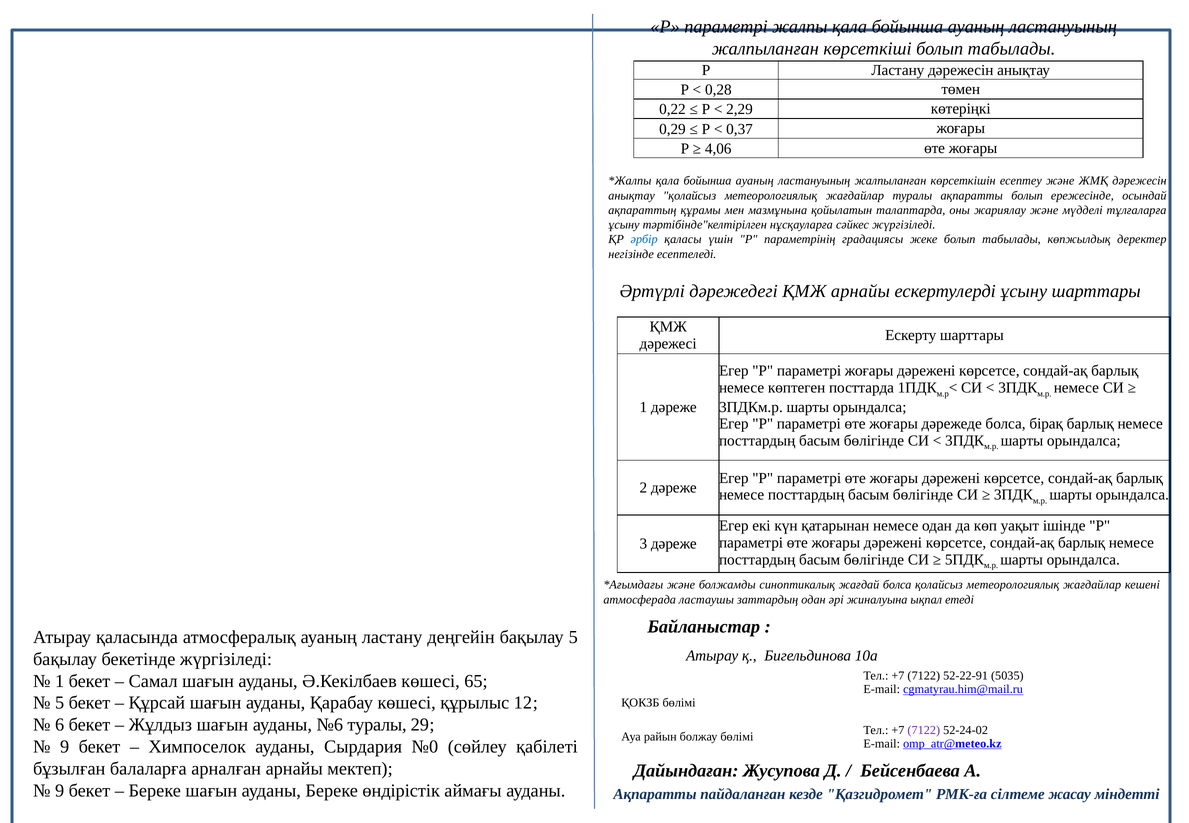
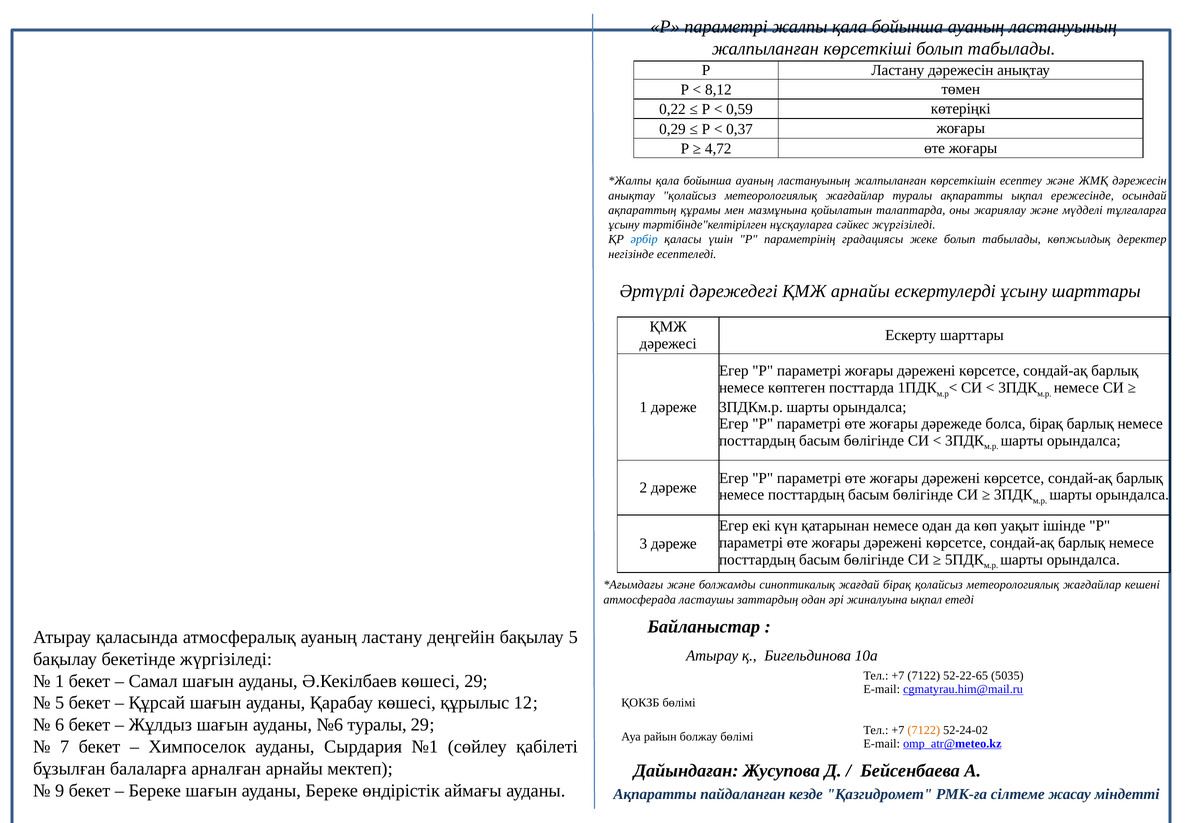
0,28: 0,28 -> 8,12 (718, 90)
2,29: 2,29 -> 0,59 (739, 109)
4,06: 4,06 -> 4,72 (718, 149)
ақпаратты болып: болып -> ықпал (1027, 196)
жағдай болса: болса -> бірақ (897, 585)
52-22-91: 52-22-91 -> 52-22-65 (966, 676)
көшесі 65: 65 -> 29 (476, 681)
7122 colour: purple -> orange (924, 730)
9: 9 -> 7 (65, 747)
№0: №0 -> №1 (425, 747)
